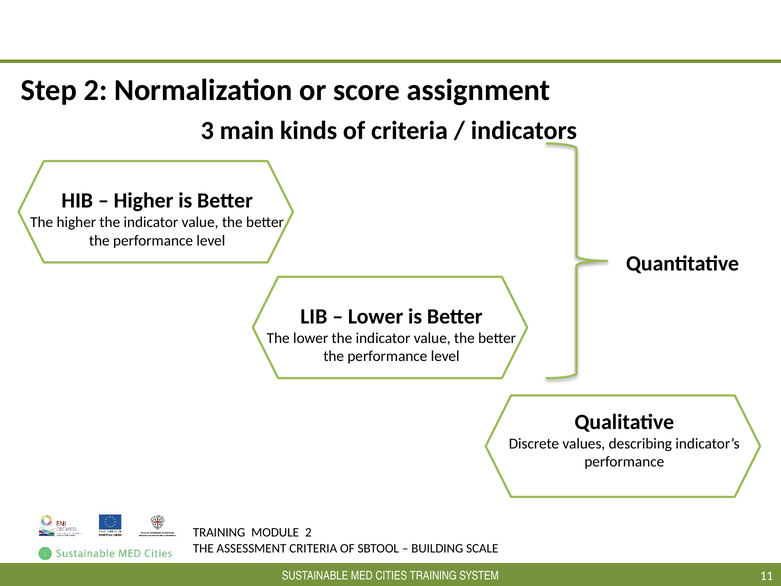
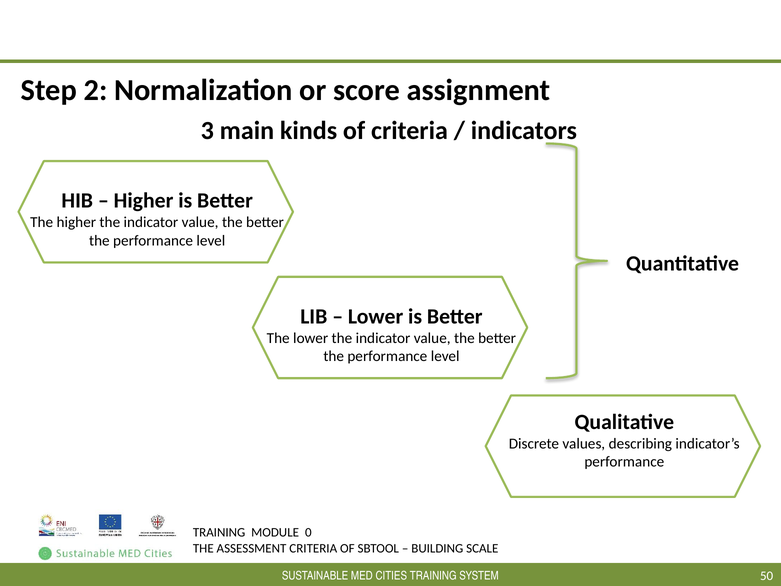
2: 2 -> 0 (308, 532)
11: 11 -> 50 (767, 576)
